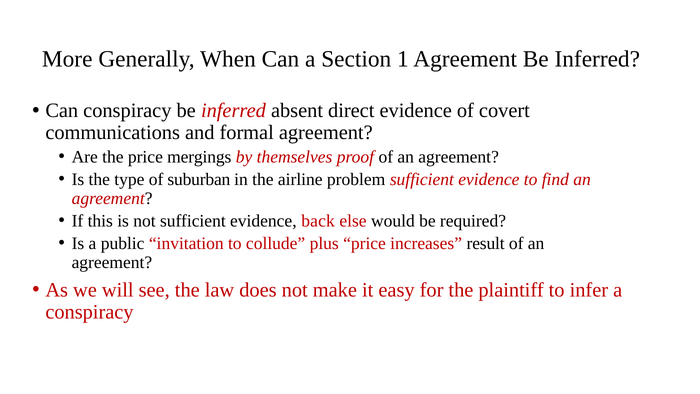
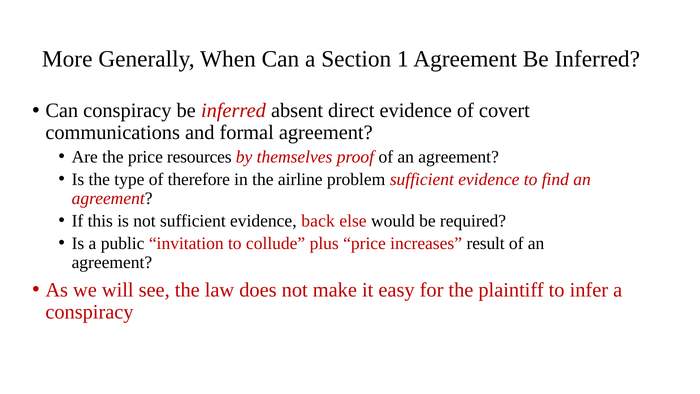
mergings: mergings -> resources (199, 157)
suburban: suburban -> therefore (199, 179)
